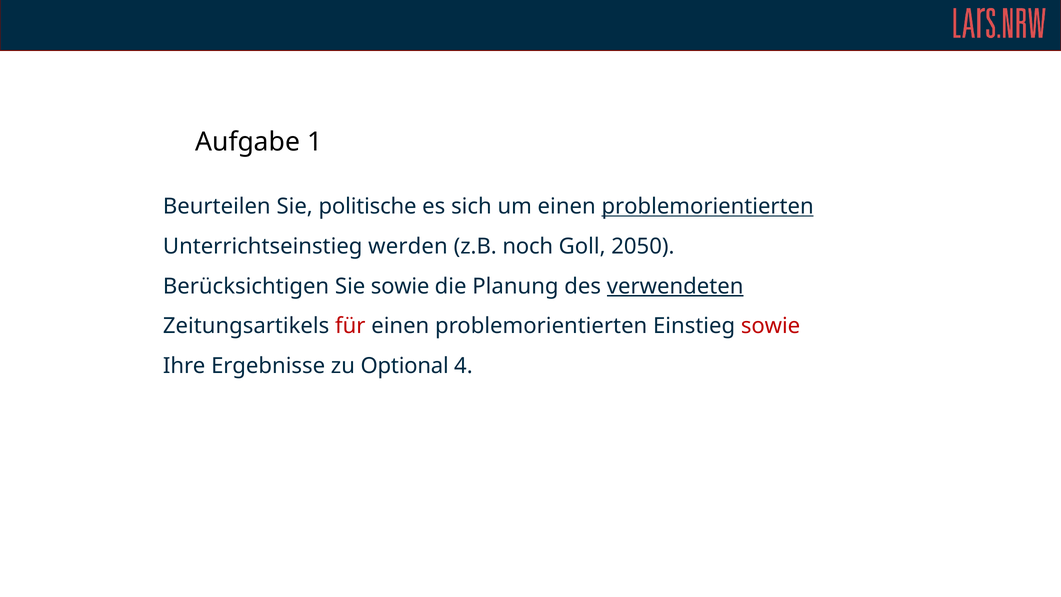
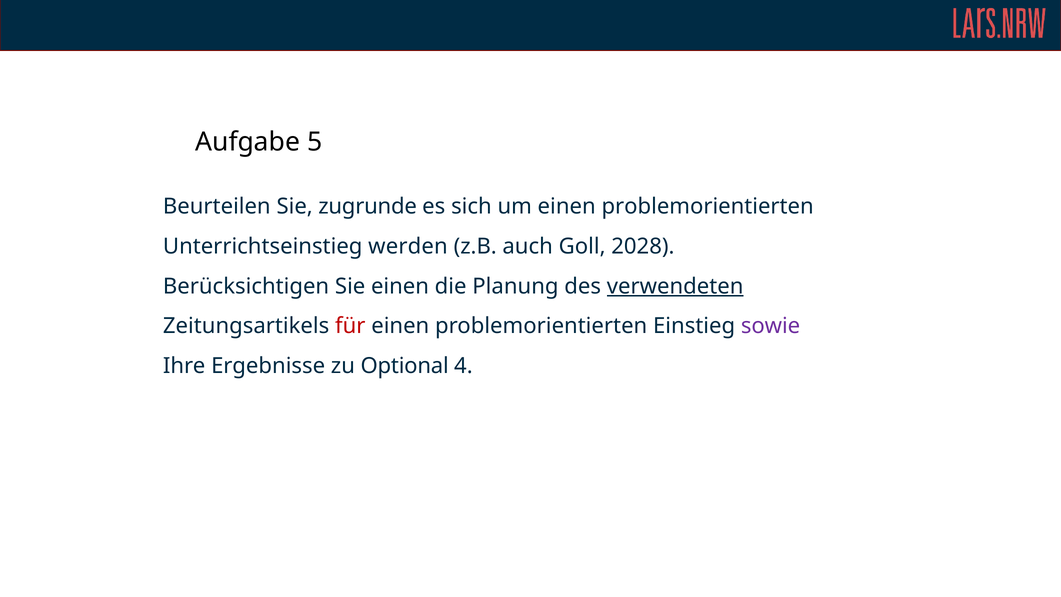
1: 1 -> 5 (315, 142)
politische: politische -> zugrunde (368, 206)
problemorientierten underline: present -> none (708, 206)
noch: noch -> auch (528, 246)
2050: 2050 -> 2028 (643, 246)
Sie sowie: sowie -> einen (400, 286)
sowie colour: red -> purple (771, 326)
